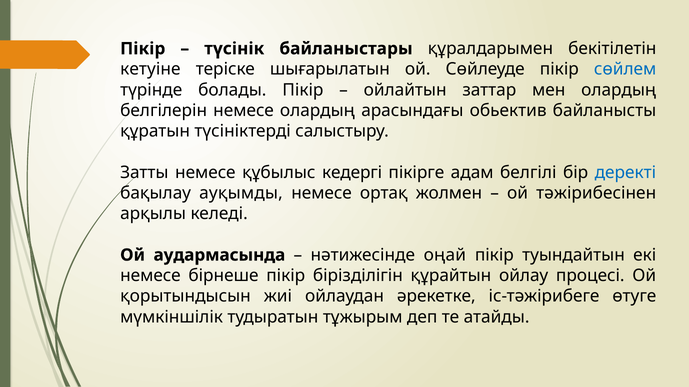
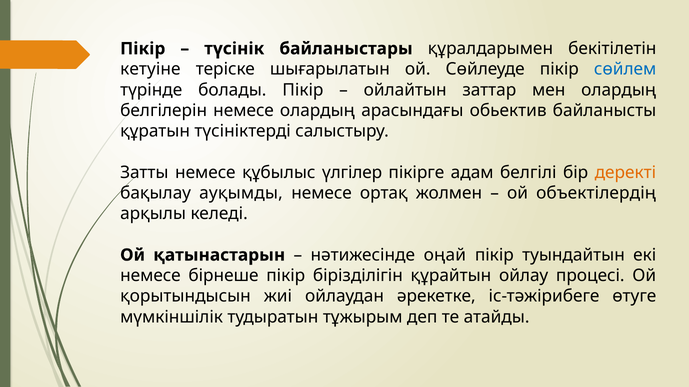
кедергі: кедергі -> үлгілер (352, 173)
деректі colour: blue -> orange (625, 173)
тәжірибесінен: тәжірибесінен -> объектілердің (596, 193)
аудармасында: аудармасында -> қатынастарын (219, 255)
